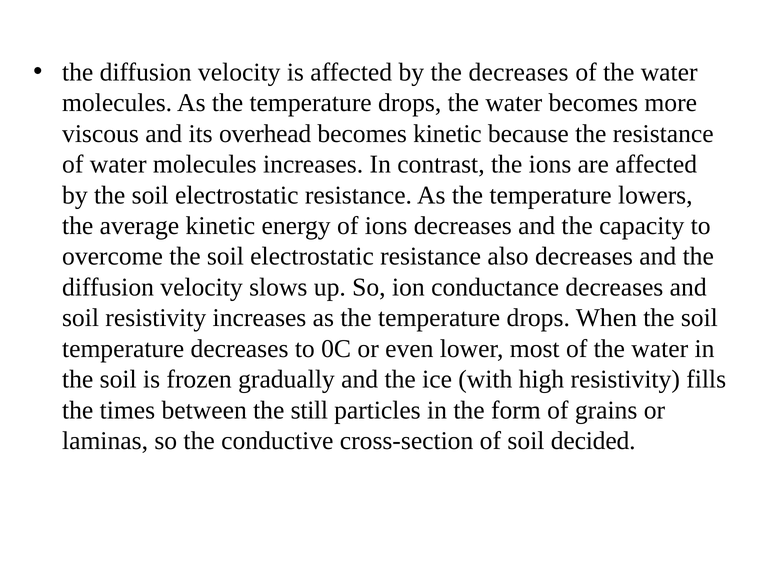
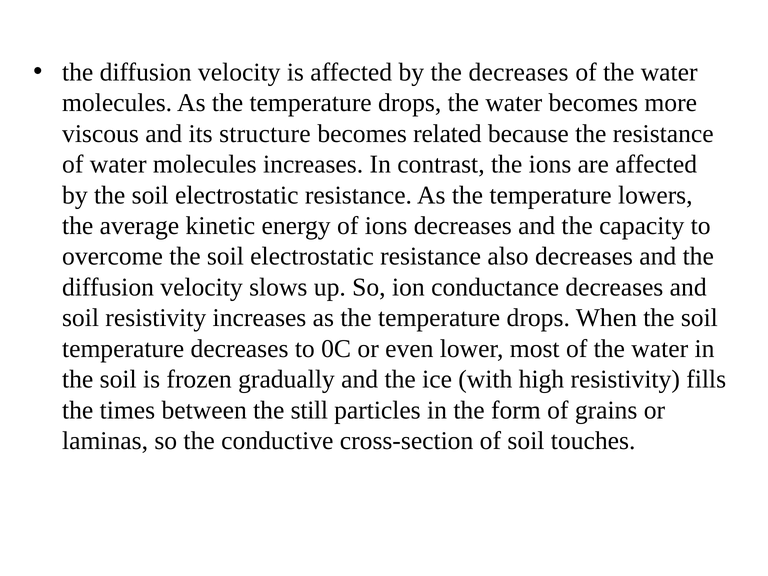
overhead: overhead -> structure (265, 134)
becomes kinetic: kinetic -> related (447, 134)
decided: decided -> touches (593, 441)
